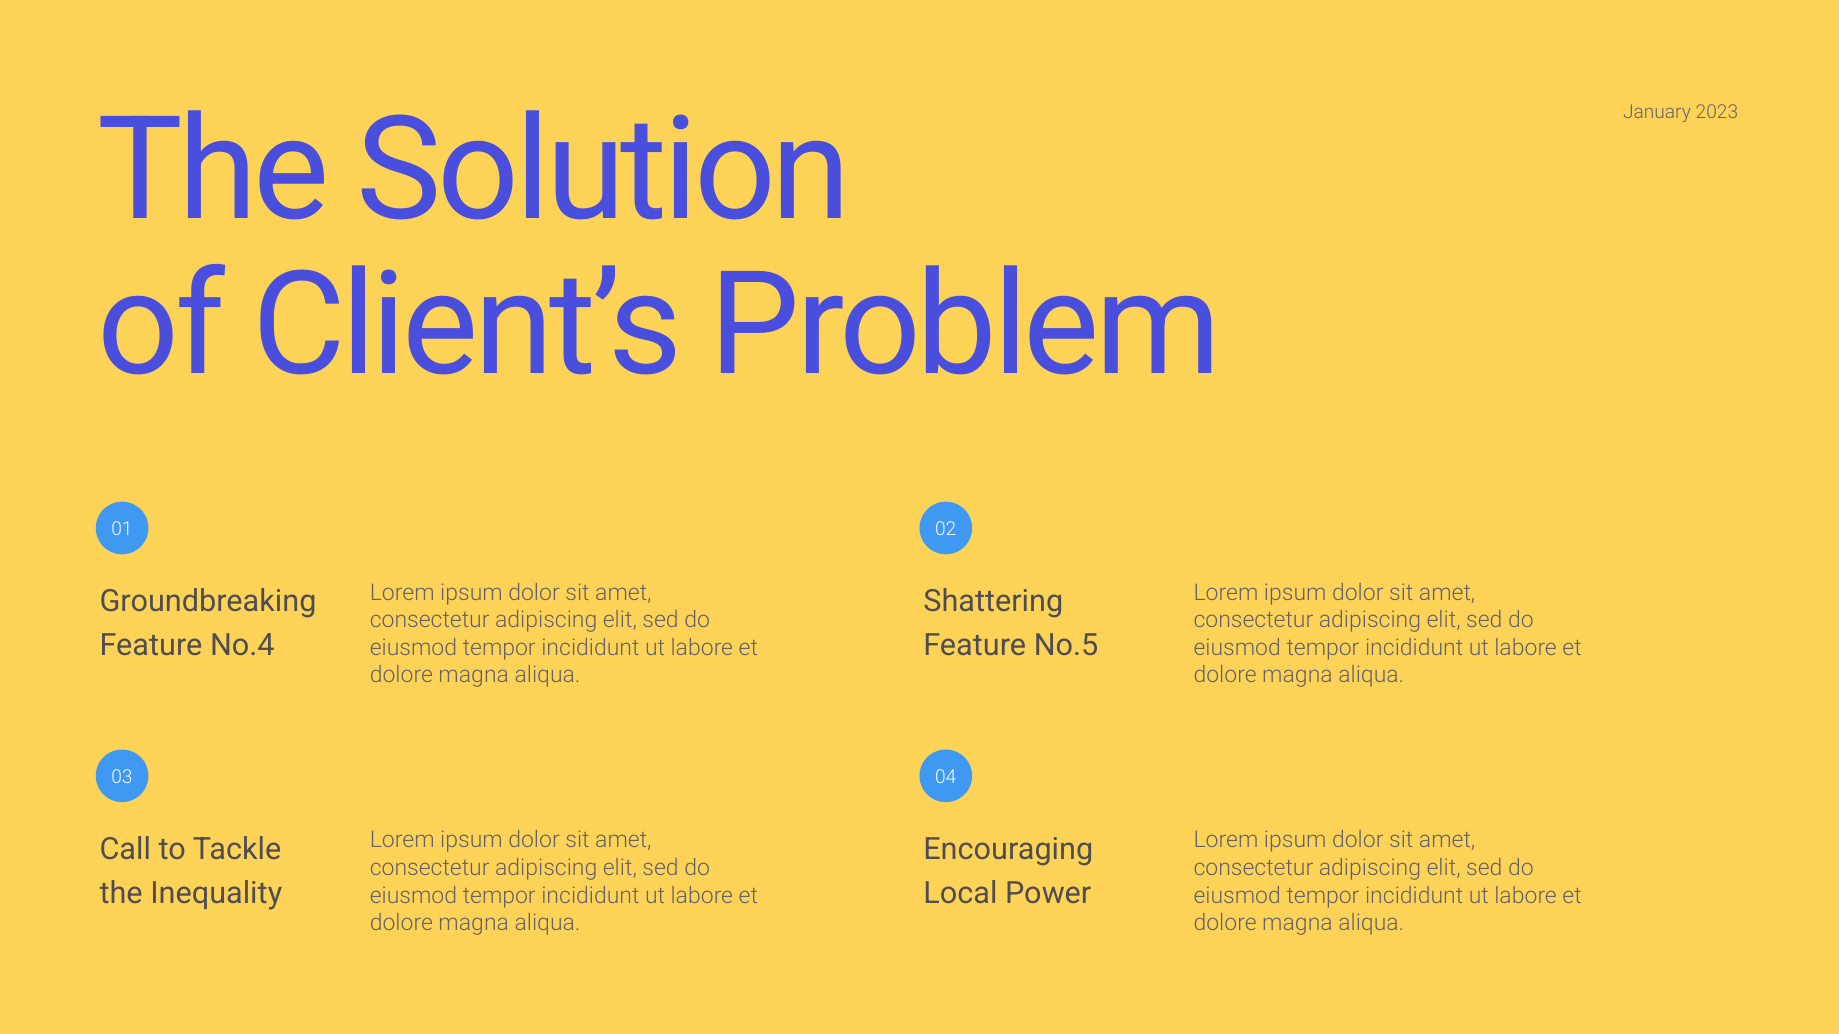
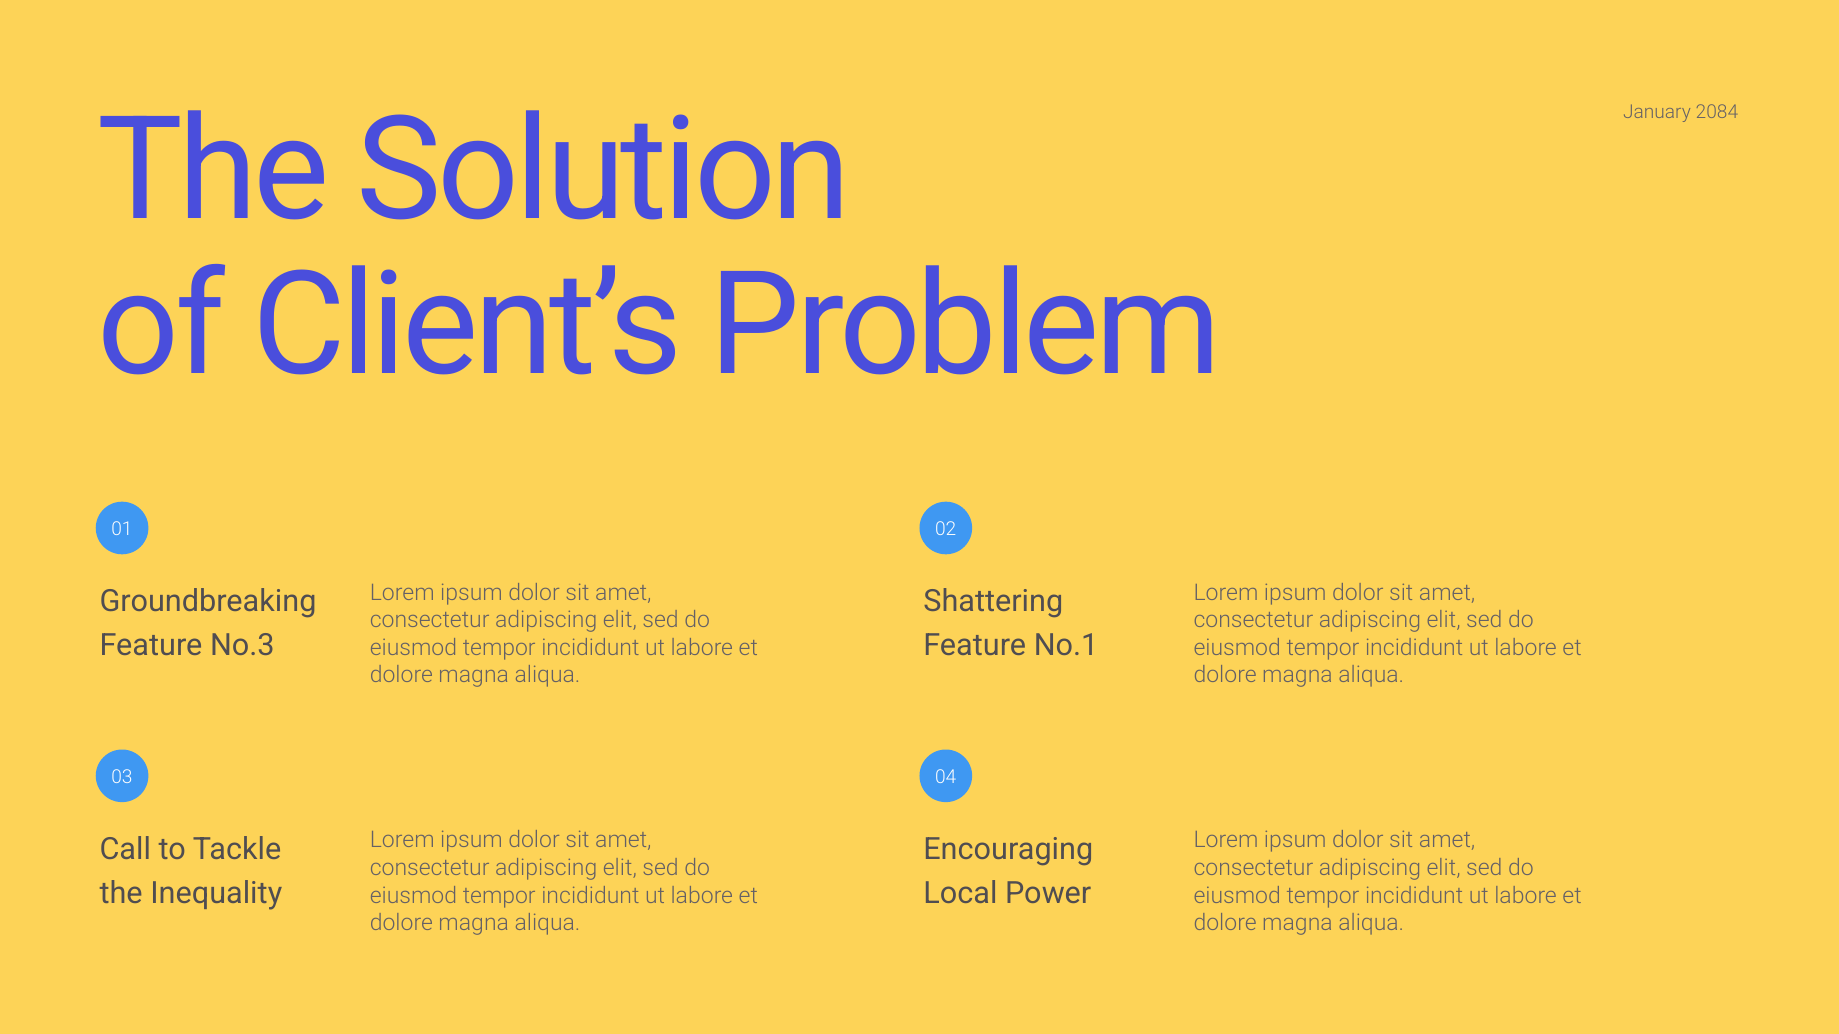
2023: 2023 -> 2084 (1717, 112)
No.4: No.4 -> No.3 (242, 646)
No.5: No.5 -> No.1 (1066, 646)
